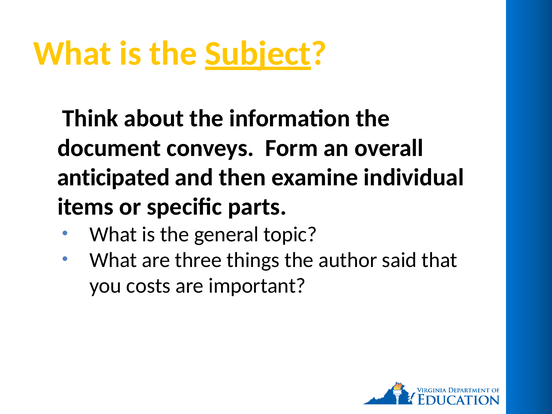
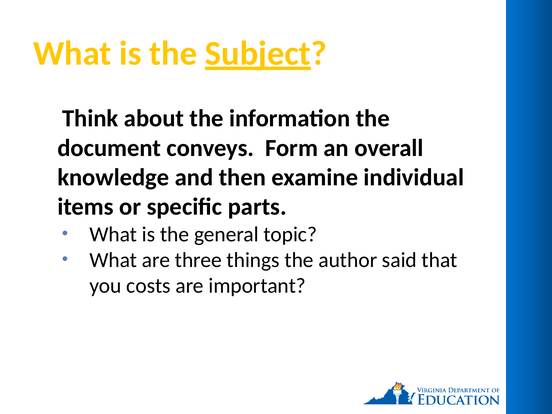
anticipated: anticipated -> knowledge (113, 177)
